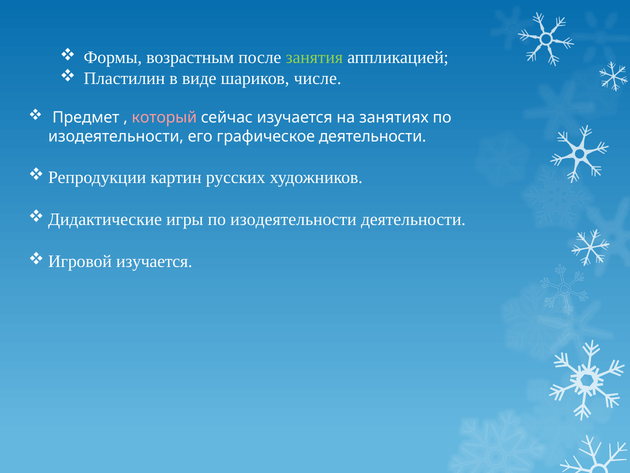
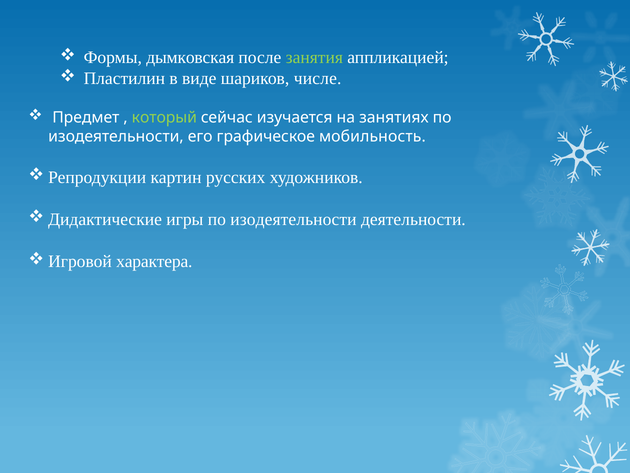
возрастным: возрастным -> дымковская (190, 58)
который colour: pink -> light green (164, 117)
графическое деятельности: деятельности -> мобильность (372, 136)
изучается: изучается -> характера (154, 261)
